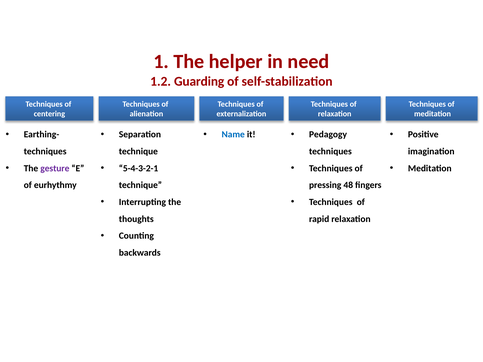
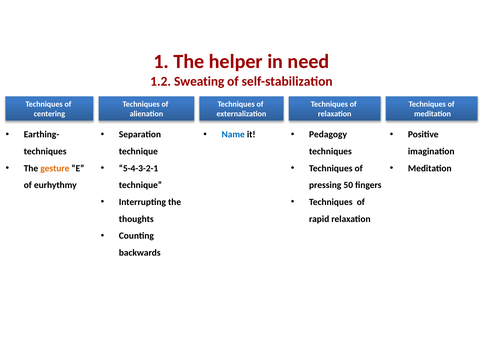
Guarding: Guarding -> Sweating (199, 81)
gesture colour: purple -> orange (55, 168)
48: 48 -> 50 (348, 185)
